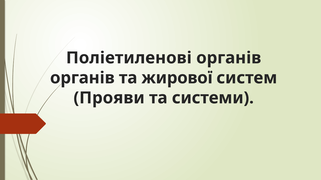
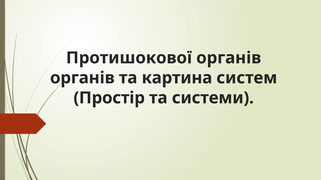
Поліетиленові: Поліетиленові -> Протишокової (129, 58)
жирової: жирової -> картина (177, 78)
Прояви: Прояви -> Простір (109, 98)
